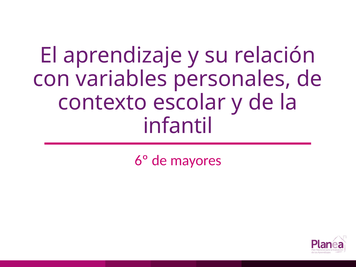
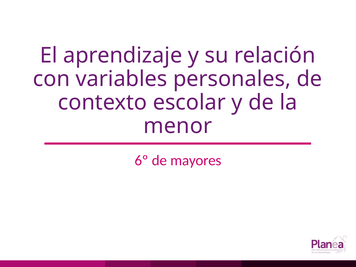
infantil: infantil -> menor (178, 126)
